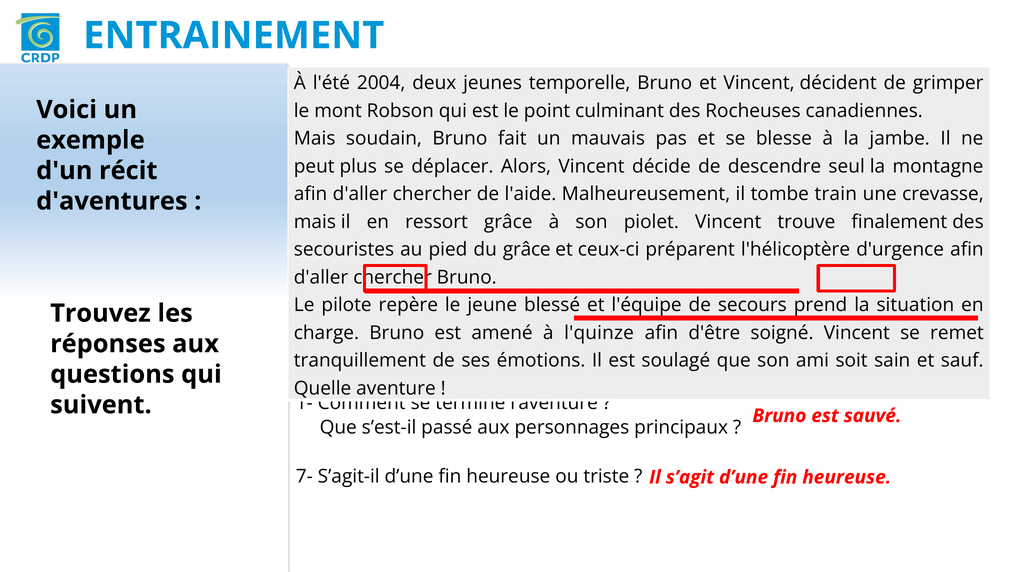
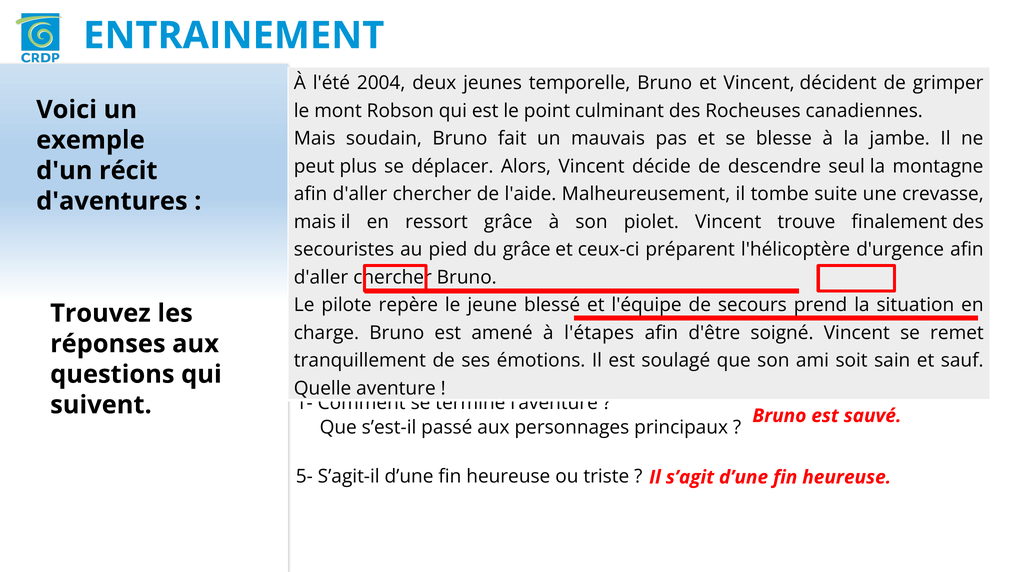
train: train -> suite (836, 194)
l'quinze: l'quinze -> l'étapes (599, 333)
7-: 7- -> 5- (304, 477)
